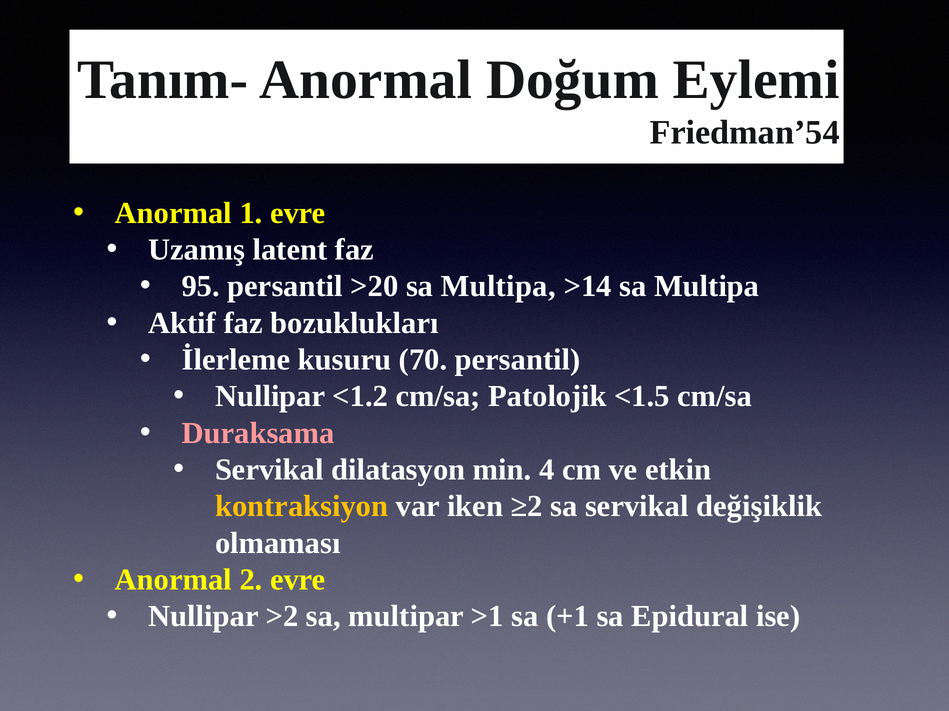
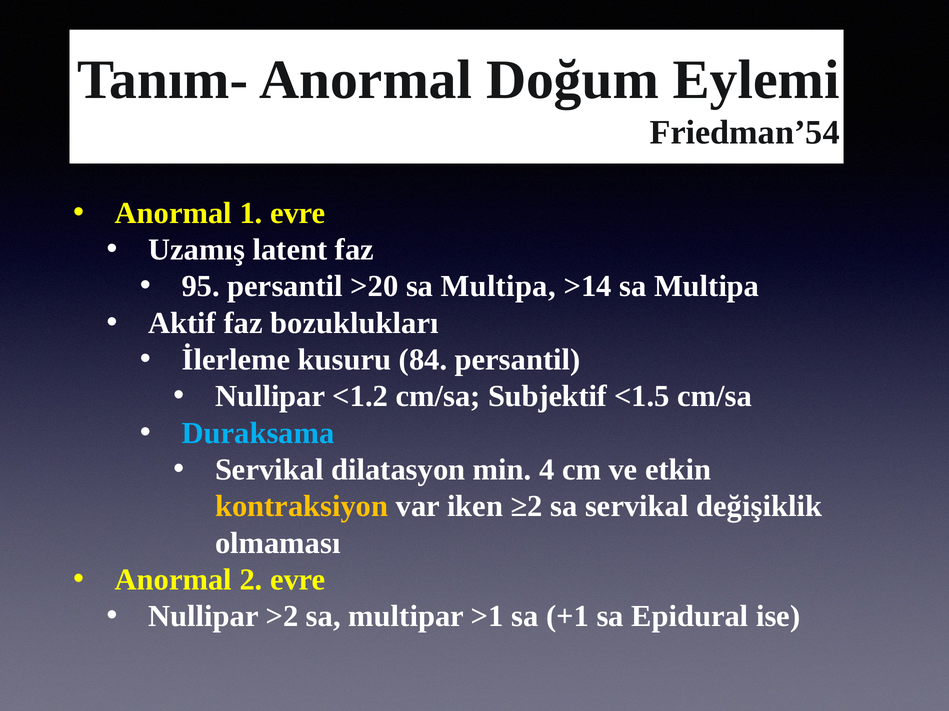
70: 70 -> 84 (423, 360)
Patolojik: Patolojik -> Subjektif (548, 397)
Duraksama colour: pink -> light blue (258, 433)
